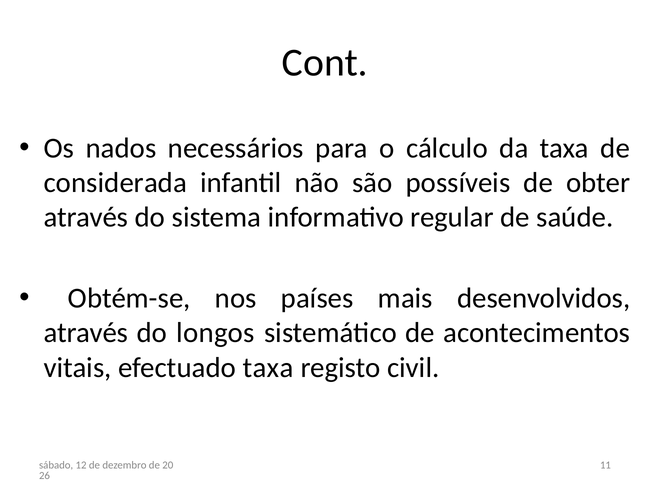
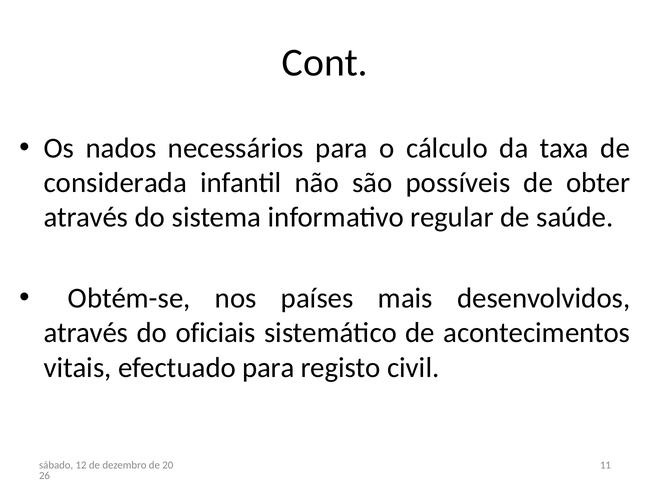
longos: longos -> oficiais (216, 333)
efectuado taxa: taxa -> para (269, 368)
